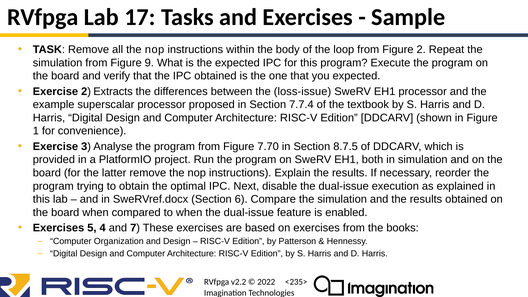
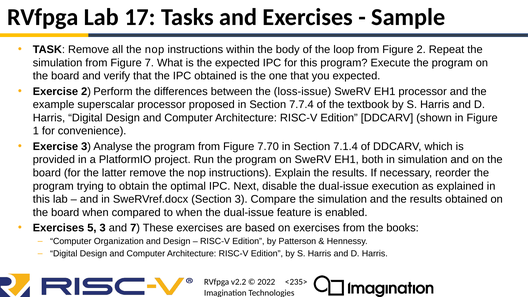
Figure 9: 9 -> 7 (149, 63)
Extracts: Extracts -> Perform (113, 91)
8.7.5: 8.7.5 -> 7.1.4 (346, 146)
Section 6: 6 -> 3 (241, 199)
5 4: 4 -> 3 (103, 228)
